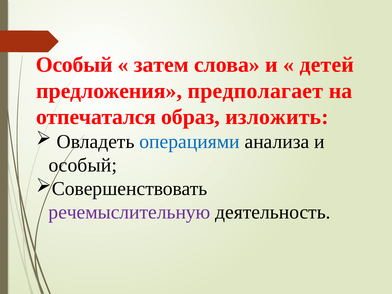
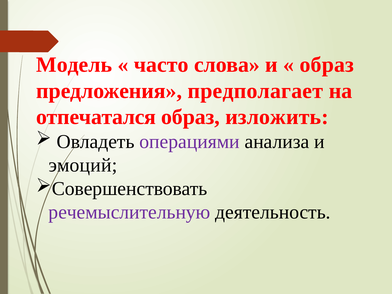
Особый: Особый -> Модель (74, 65)
затем: затем -> часто (161, 65)
детей: детей -> образ (327, 65)
операциями colour: blue -> purple (190, 142)
особый: особый -> эмоций (83, 165)
